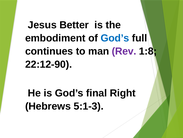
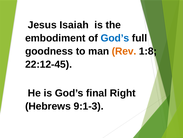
Better: Better -> Isaiah (74, 25)
continues: continues -> goodness (49, 51)
Rev colour: purple -> orange (124, 51)
22:12-90: 22:12-90 -> 22:12-45 (49, 64)
5:1-3: 5:1-3 -> 9:1-3 (89, 106)
